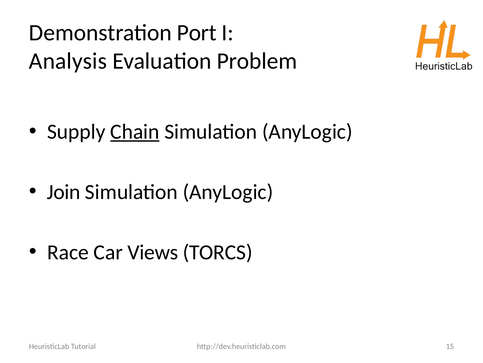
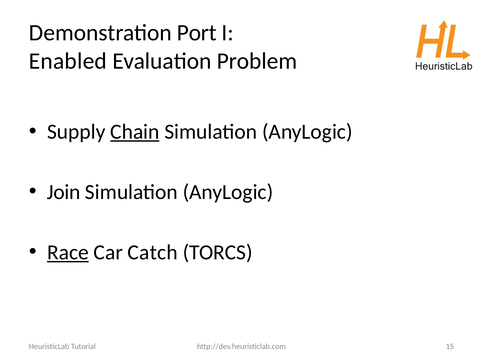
Analysis: Analysis -> Enabled (68, 61)
Race underline: none -> present (68, 252)
Views: Views -> Catch (153, 252)
